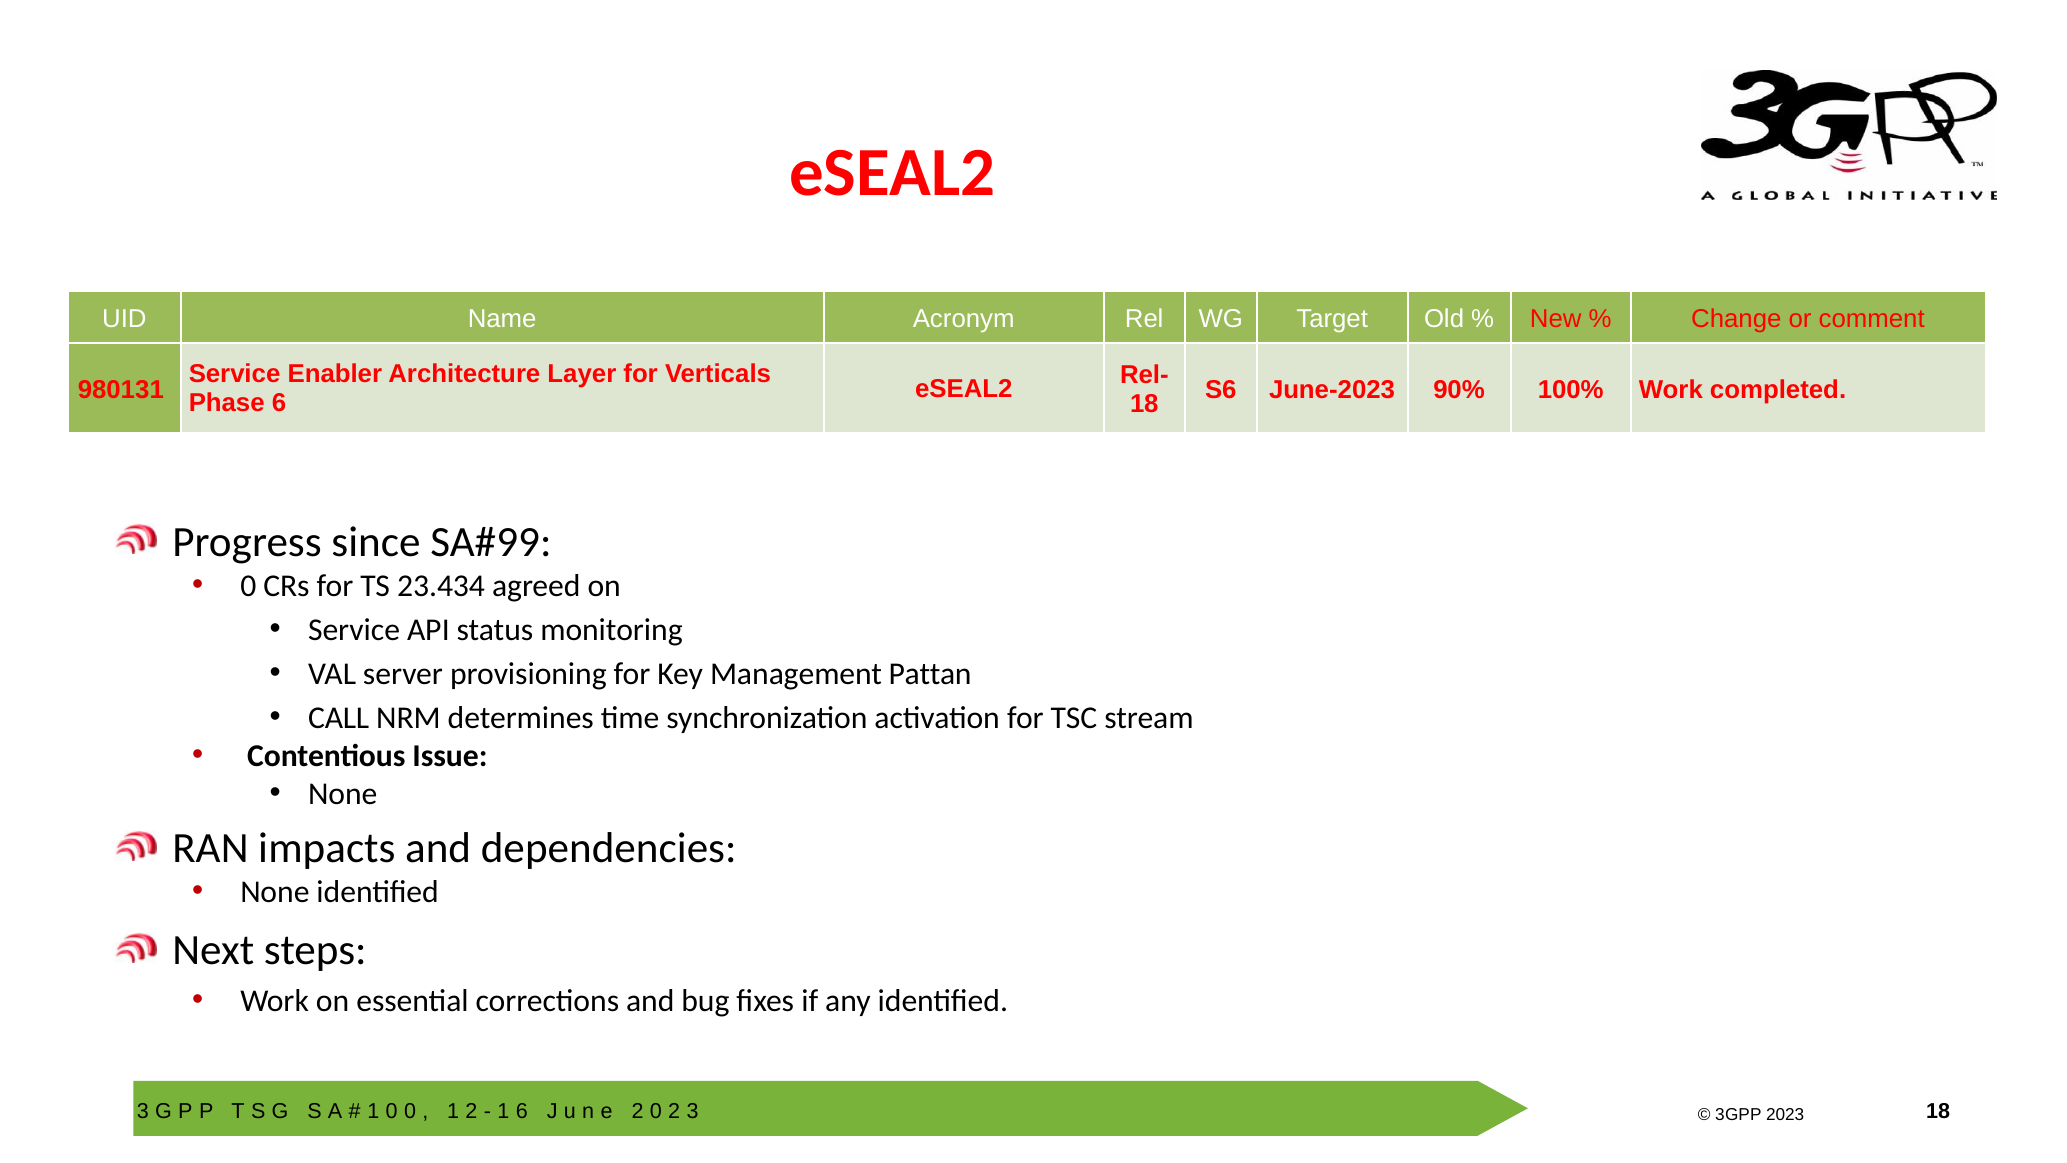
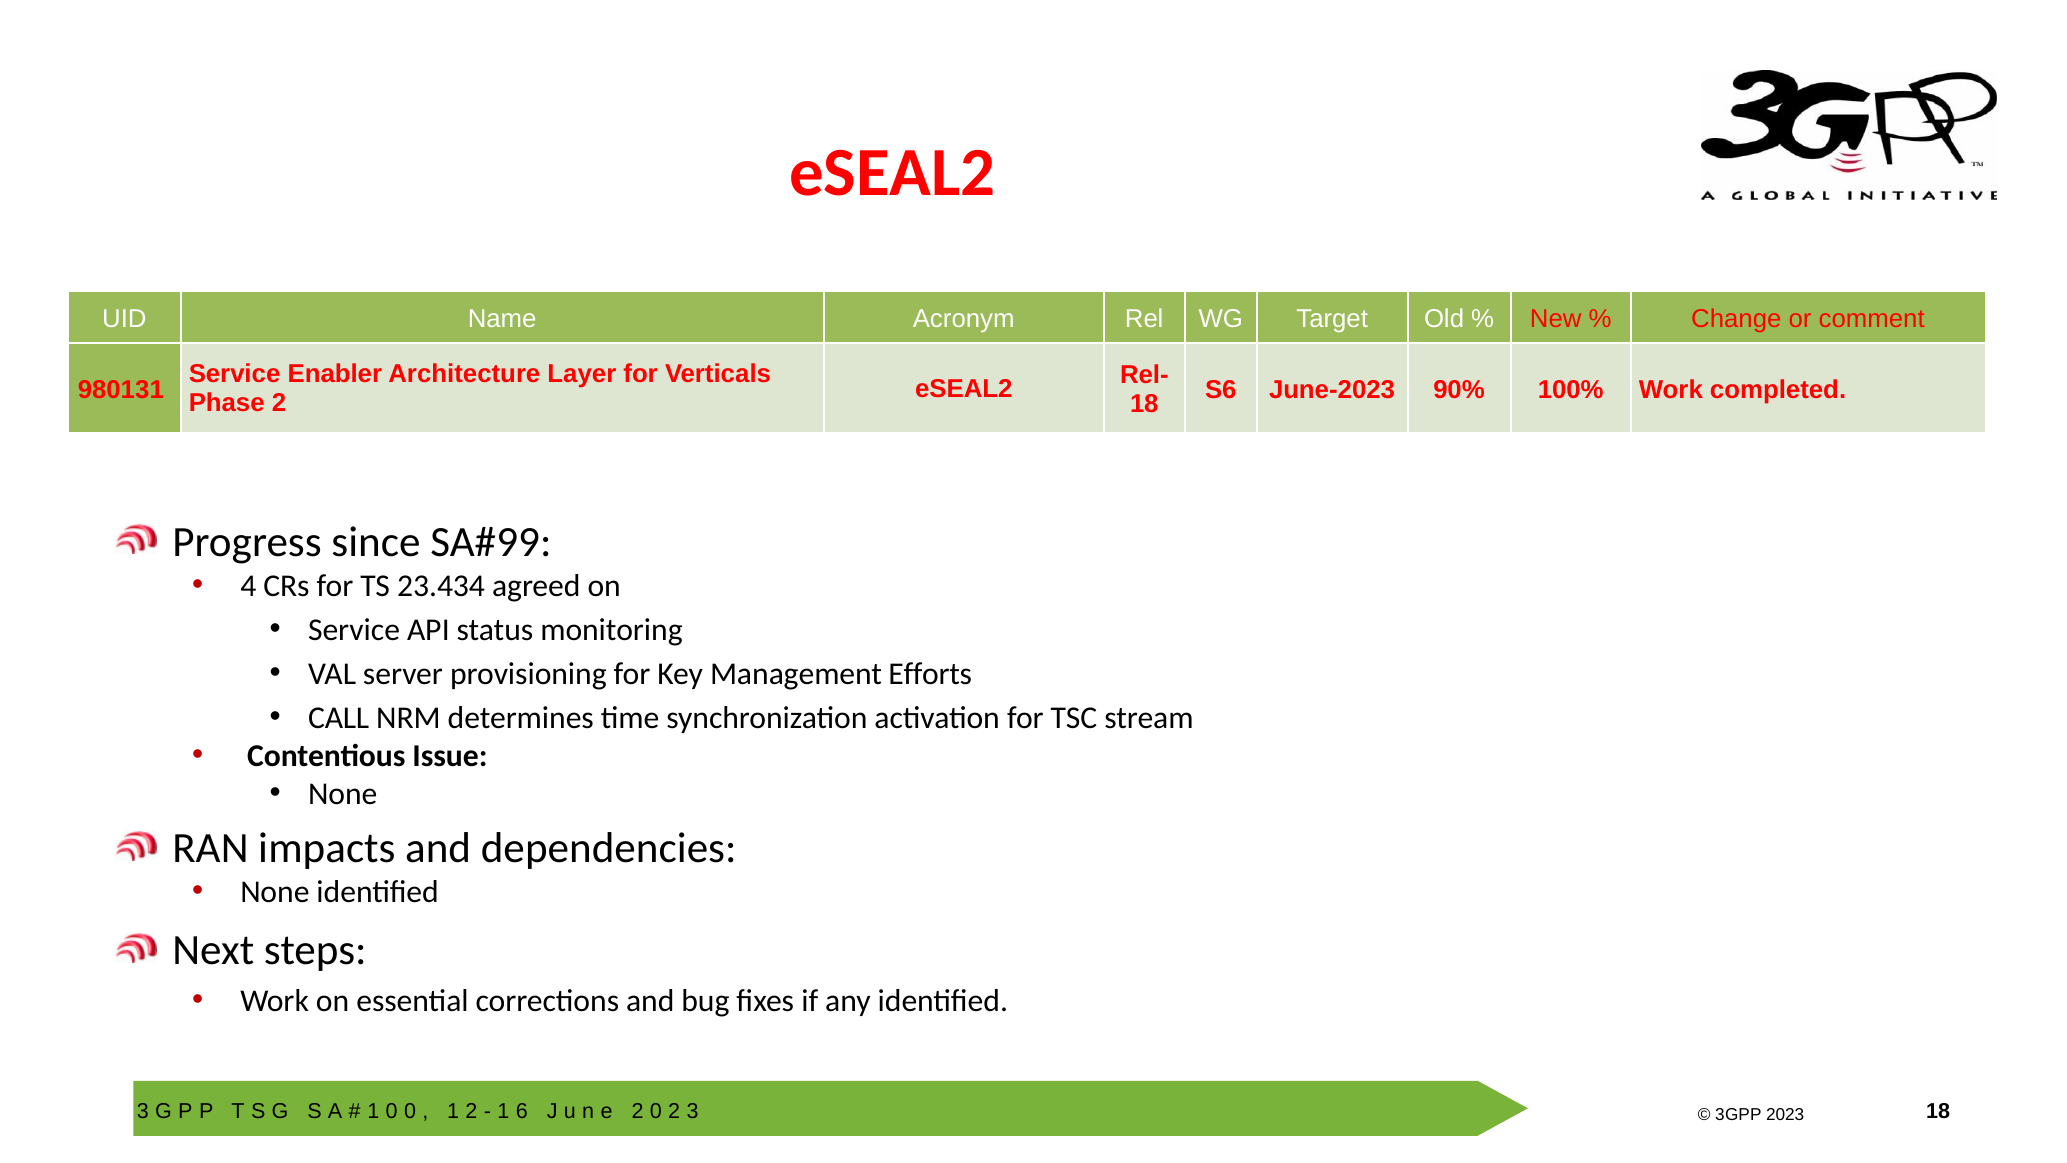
Phase 6: 6 -> 2 (279, 403)
0: 0 -> 4 (248, 586)
Pattan: Pattan -> Efforts (930, 674)
